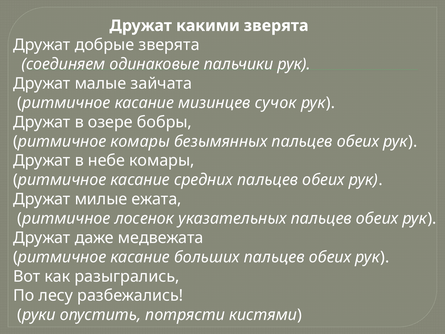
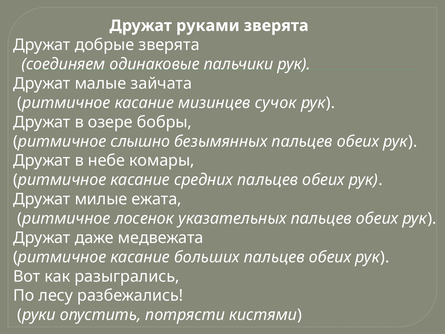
какими: какими -> руками (208, 26)
ритмичное комары: комары -> слышно (140, 141)
